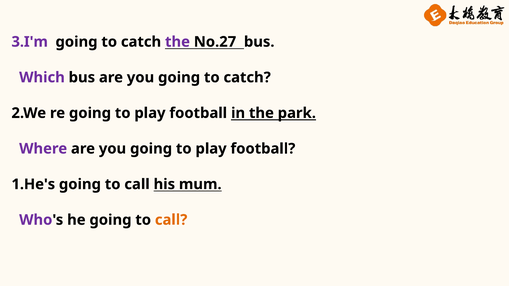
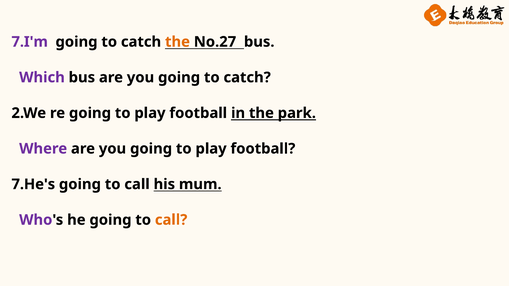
3.I'm: 3.I'm -> 7.I'm (30, 42)
the colour: purple -> orange (177, 42)
1.He's: 1.He's -> 7.He's (33, 184)
